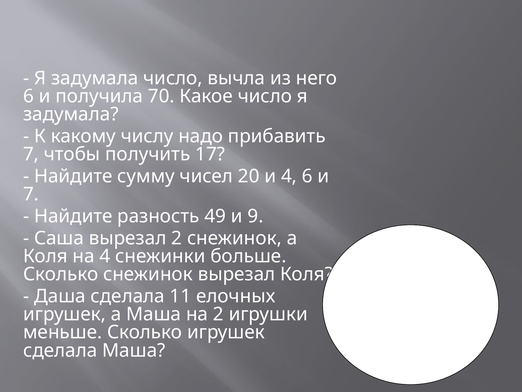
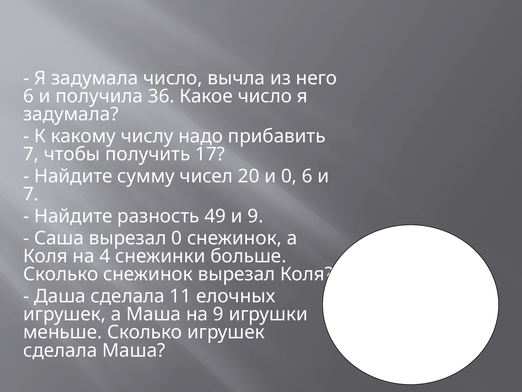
70: 70 -> 36 (161, 96)
и 4: 4 -> 0 (289, 176)
вырезал 2: 2 -> 0 (177, 238)
на 2: 2 -> 9 (218, 314)
